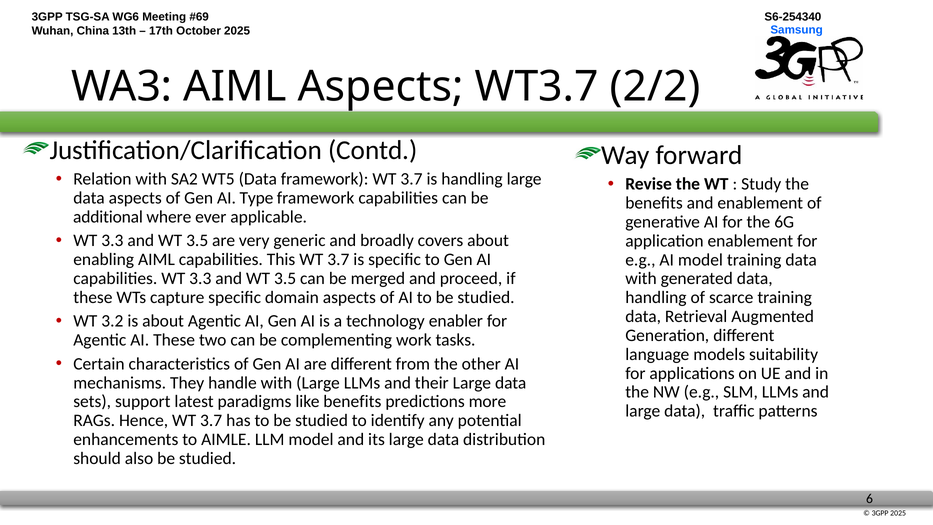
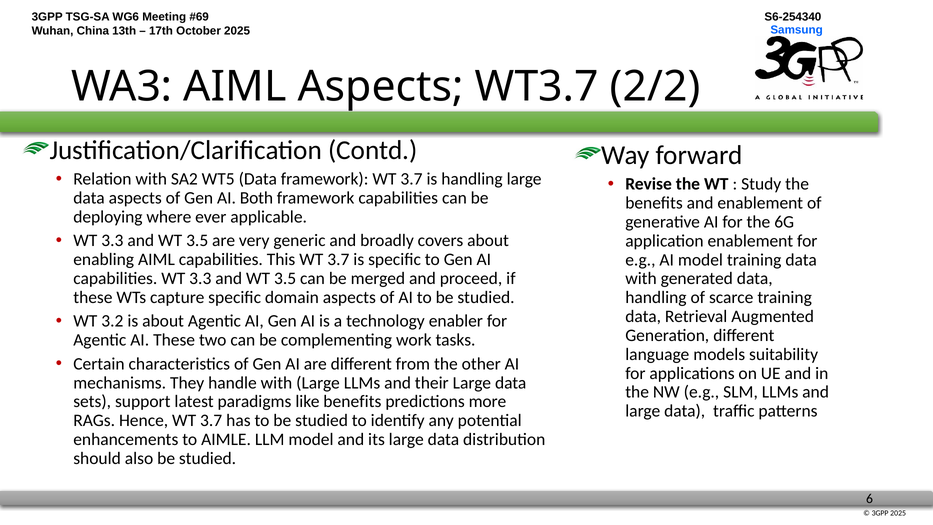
Type: Type -> Both (256, 198)
additional: additional -> deploying (108, 217)
